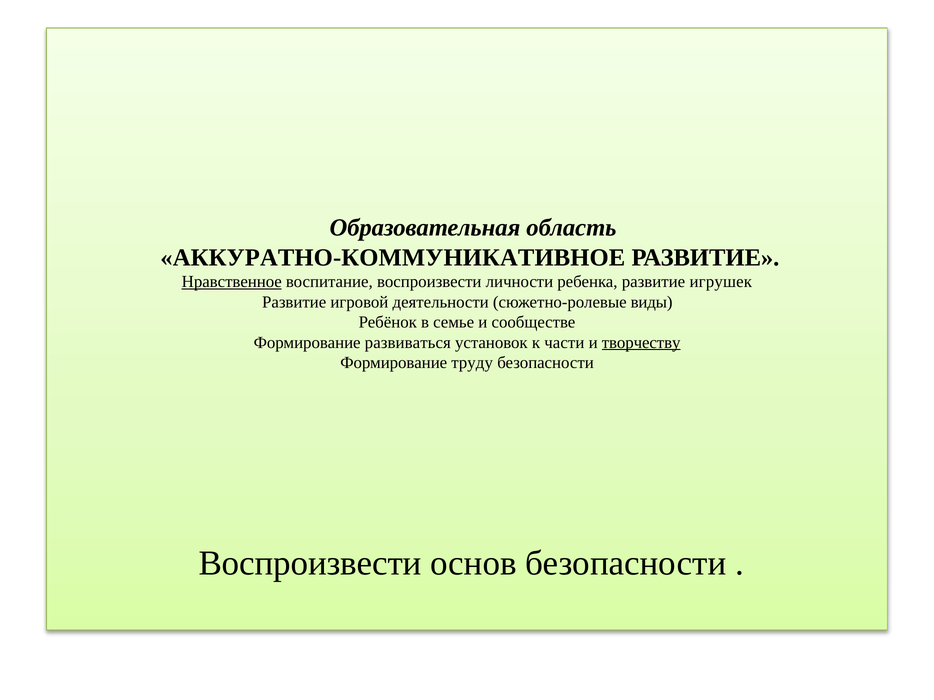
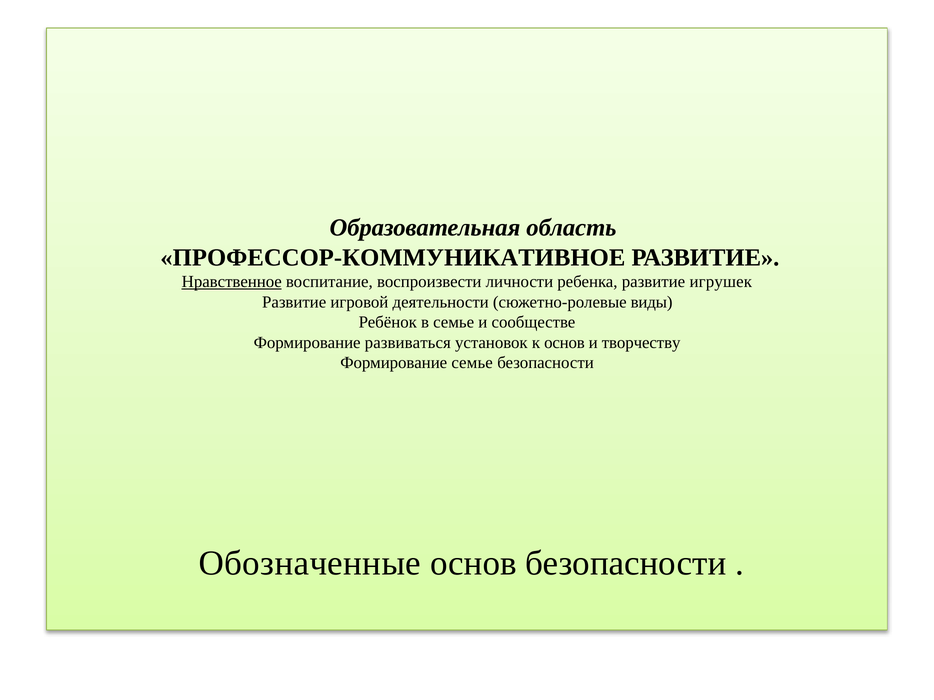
АККУРАТНО-КОММУНИКАТИВНОЕ: АККУРАТНО-КОММУНИКАТИВНОЕ -> ПРОФЕССОР-КОММУНИКАТИВНОЕ (393, 258)
к части: части -> основ (564, 343)
творчеству underline: present -> none (641, 343)
Формирование труду: труду -> семье (472, 363)
Воспроизвести: Воспроизвести -> Обозначенные (310, 564)
